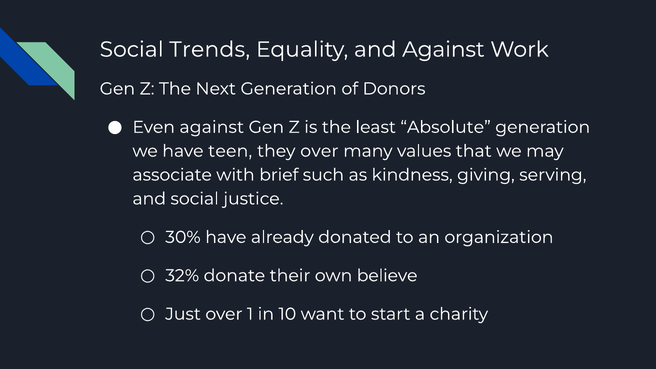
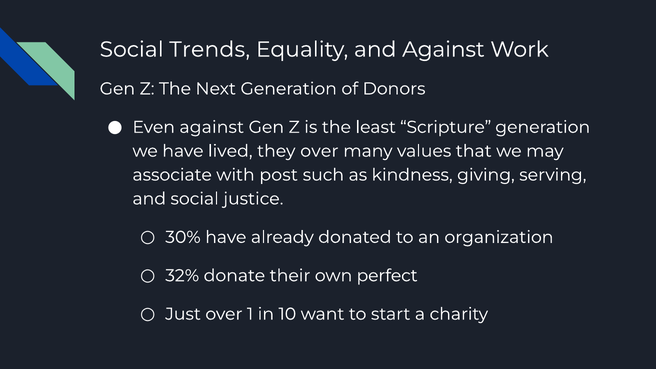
Absolute: Absolute -> Scripture (446, 127)
teen: teen -> lived (230, 151)
brief: brief -> post (279, 175)
believe: believe -> perfect (387, 276)
